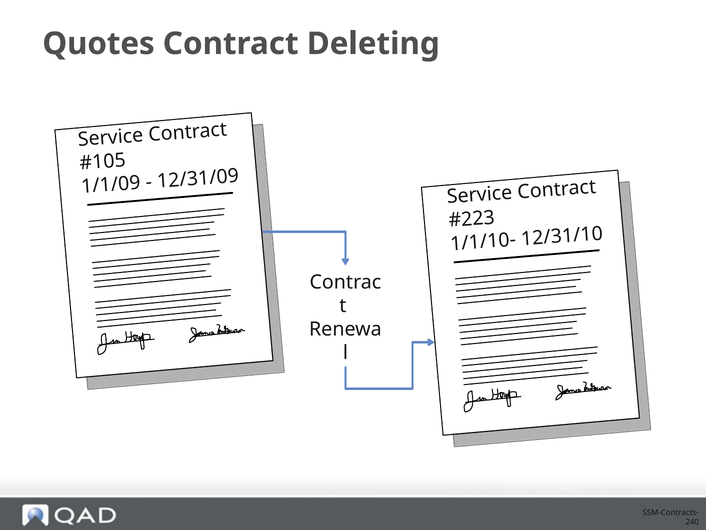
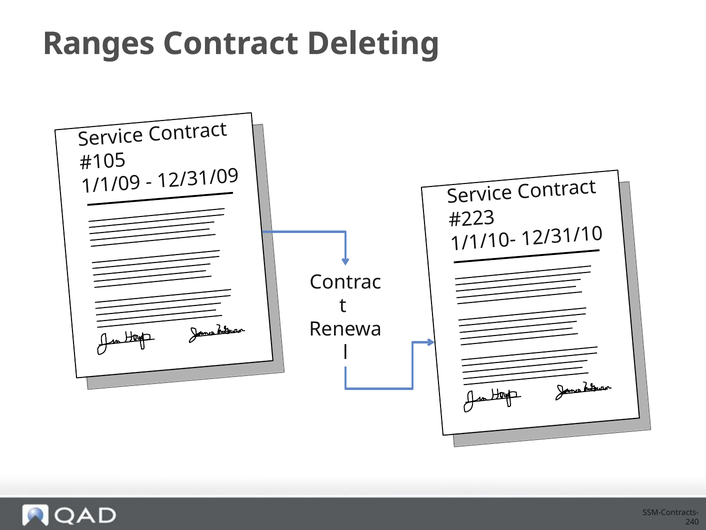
Quotes: Quotes -> Ranges (99, 44)
